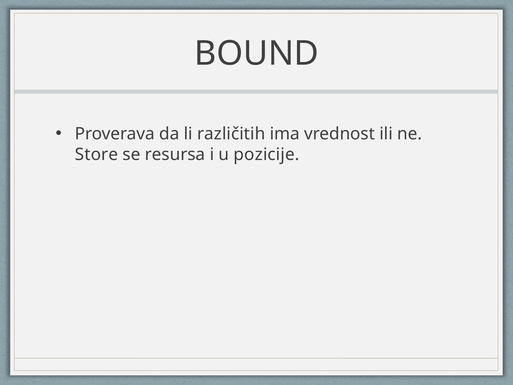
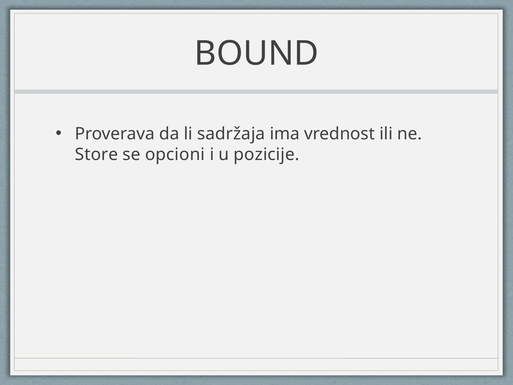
različitih: različitih -> sadržaja (231, 134)
resursa: resursa -> opcioni (175, 154)
